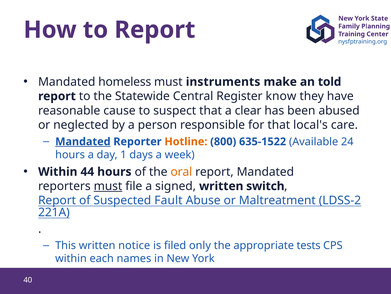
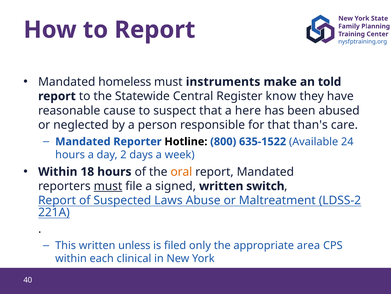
clear: clear -> here (248, 110)
local's: local's -> than's (310, 125)
Mandated underline: present -> none (83, 141)
Hotline colour: orange -> black (186, 141)
1: 1 -> 2 (123, 154)
44: 44 -> 18 (87, 171)
Fault: Fault -> Laws (168, 200)
notice: notice -> unless (134, 245)
tests: tests -> area (308, 245)
names: names -> clinical (134, 258)
